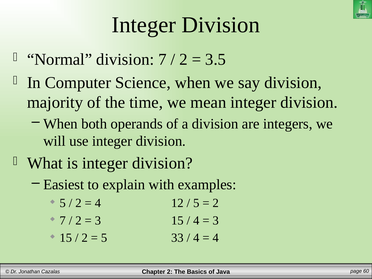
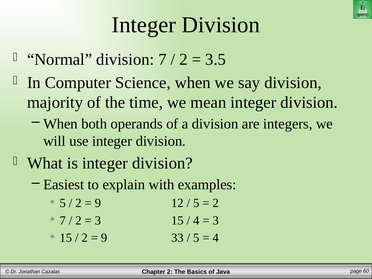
4: 4 -> 9 (98, 203)
5: 5 -> 9 (104, 238)
4: 4 -> 5 (196, 238)
